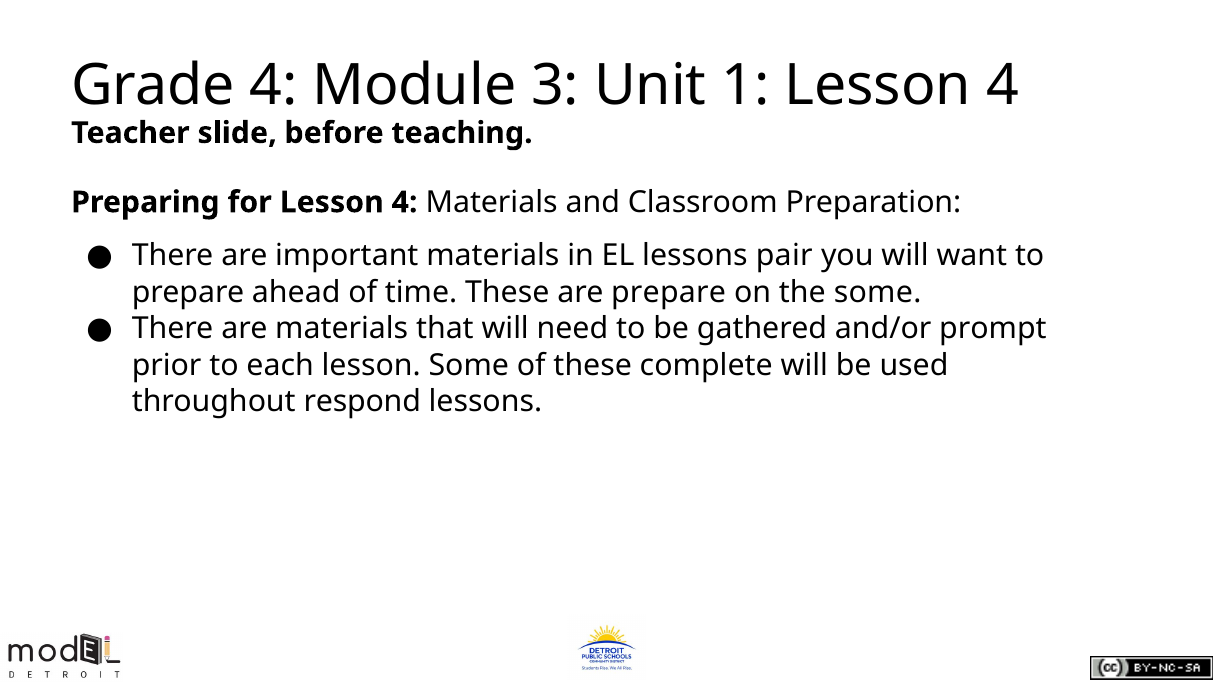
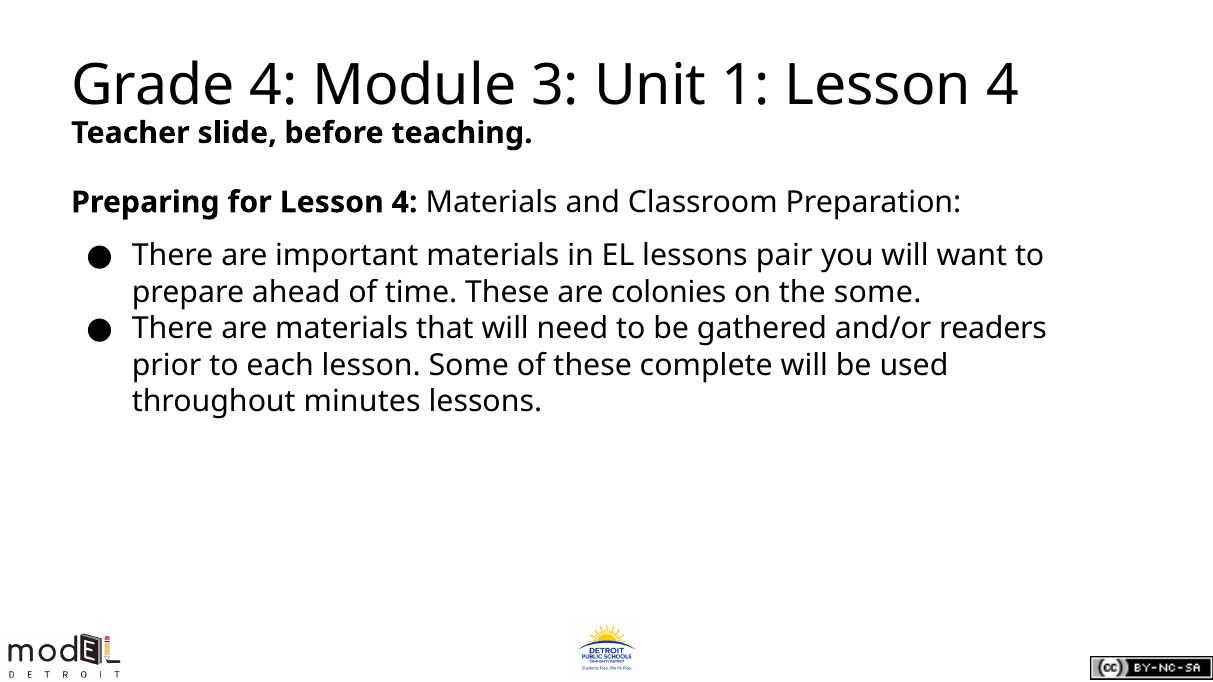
are prepare: prepare -> colonies (669, 292)
prompt: prompt -> readers (993, 329)
respond: respond -> minutes (362, 402)
